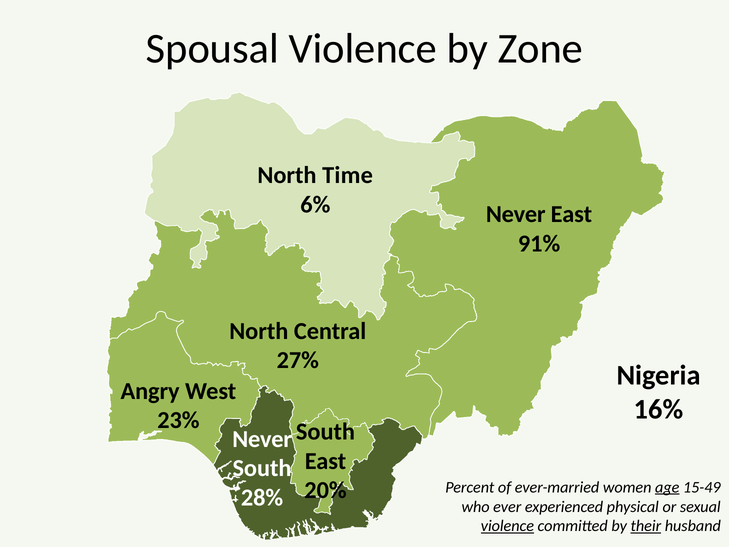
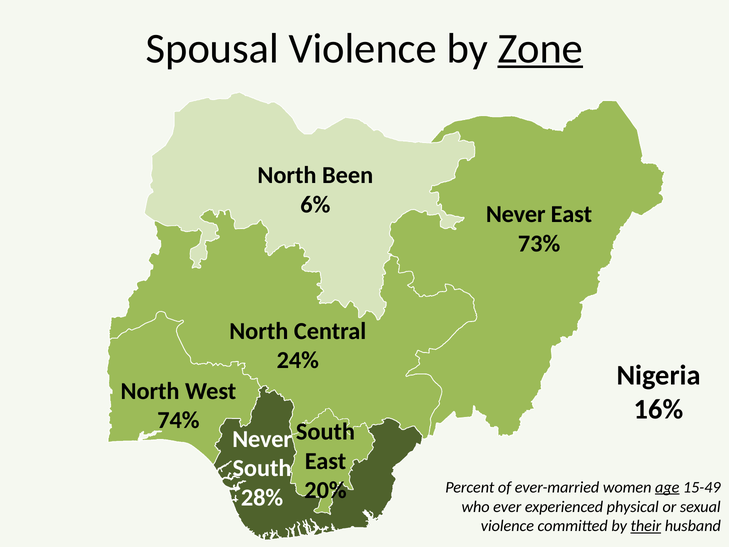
Zone underline: none -> present (540, 49)
Time: Time -> Been (348, 175)
91%: 91% -> 73% (539, 243)
27%: 27% -> 24% (298, 360)
Angry: Angry -> North (150, 391)
23%: 23% -> 74% (178, 420)
violence underline: present -> none (507, 526)
